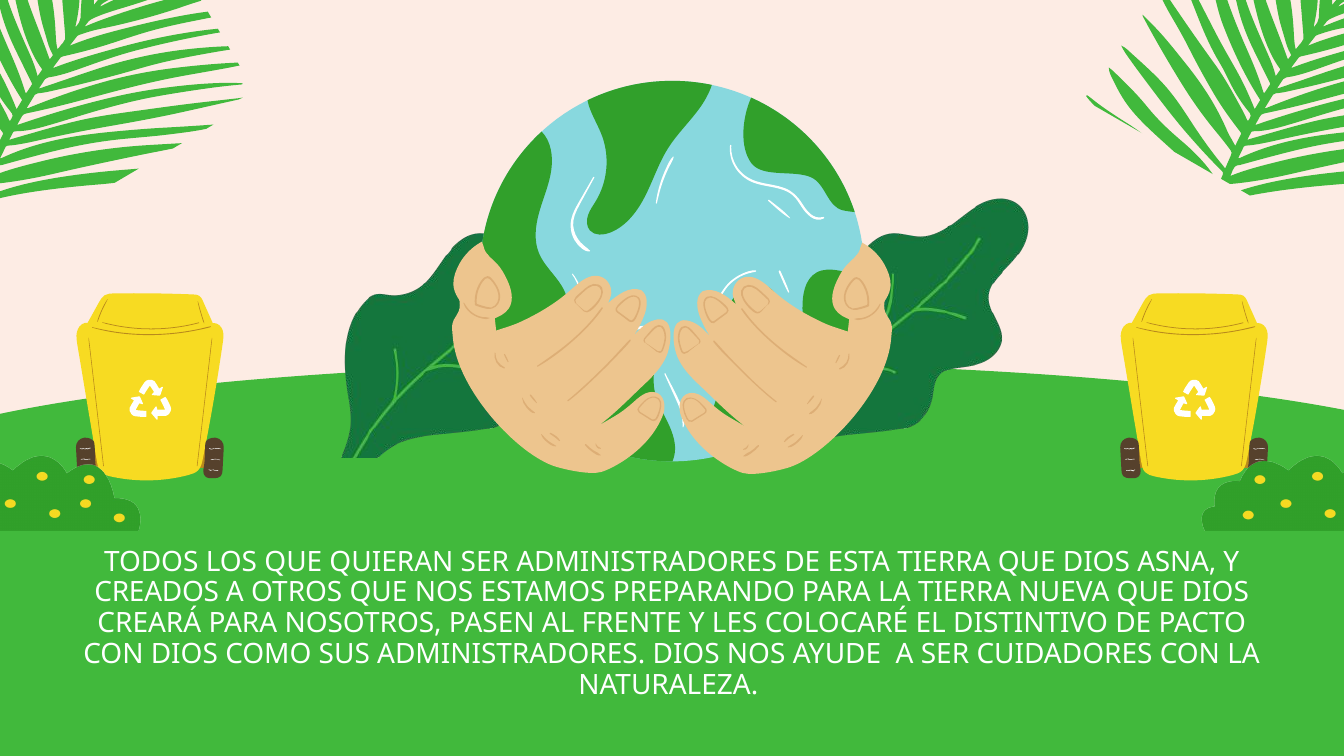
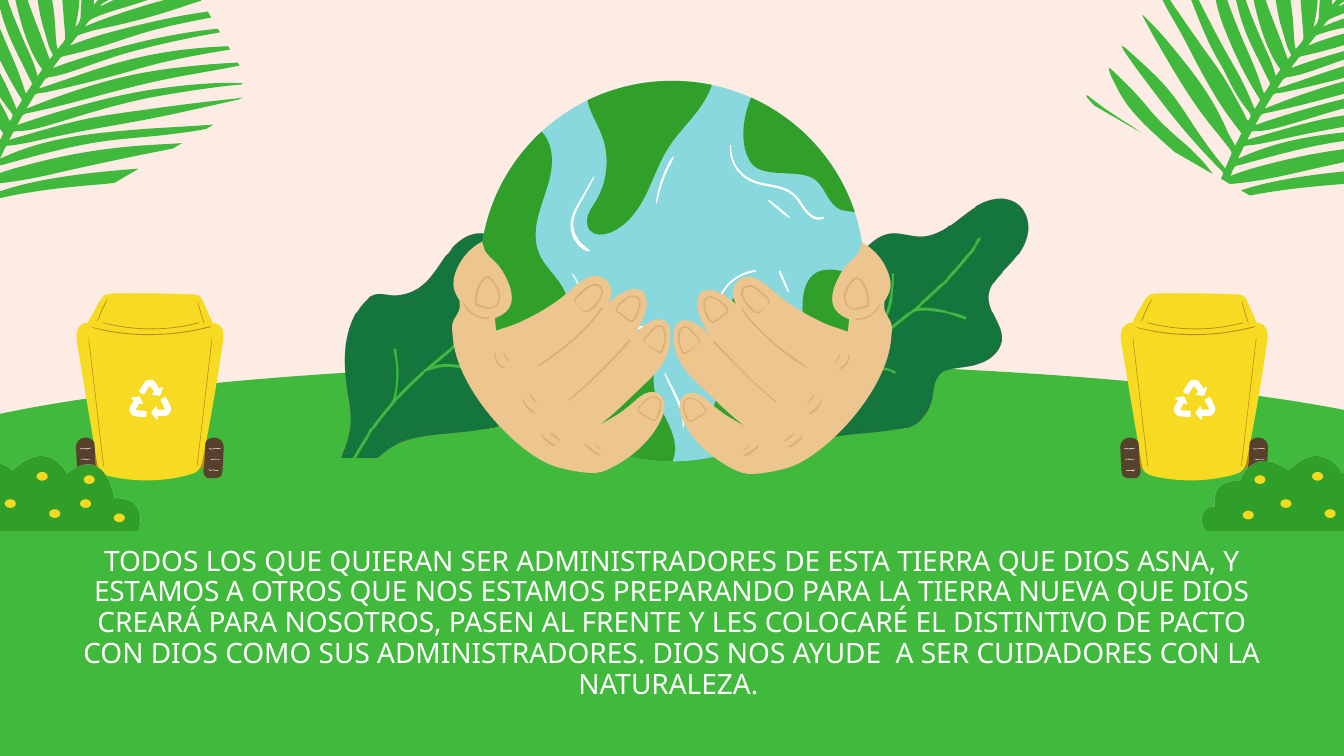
CREADOS: CREADOS -> ESTAMOS (157, 593)
